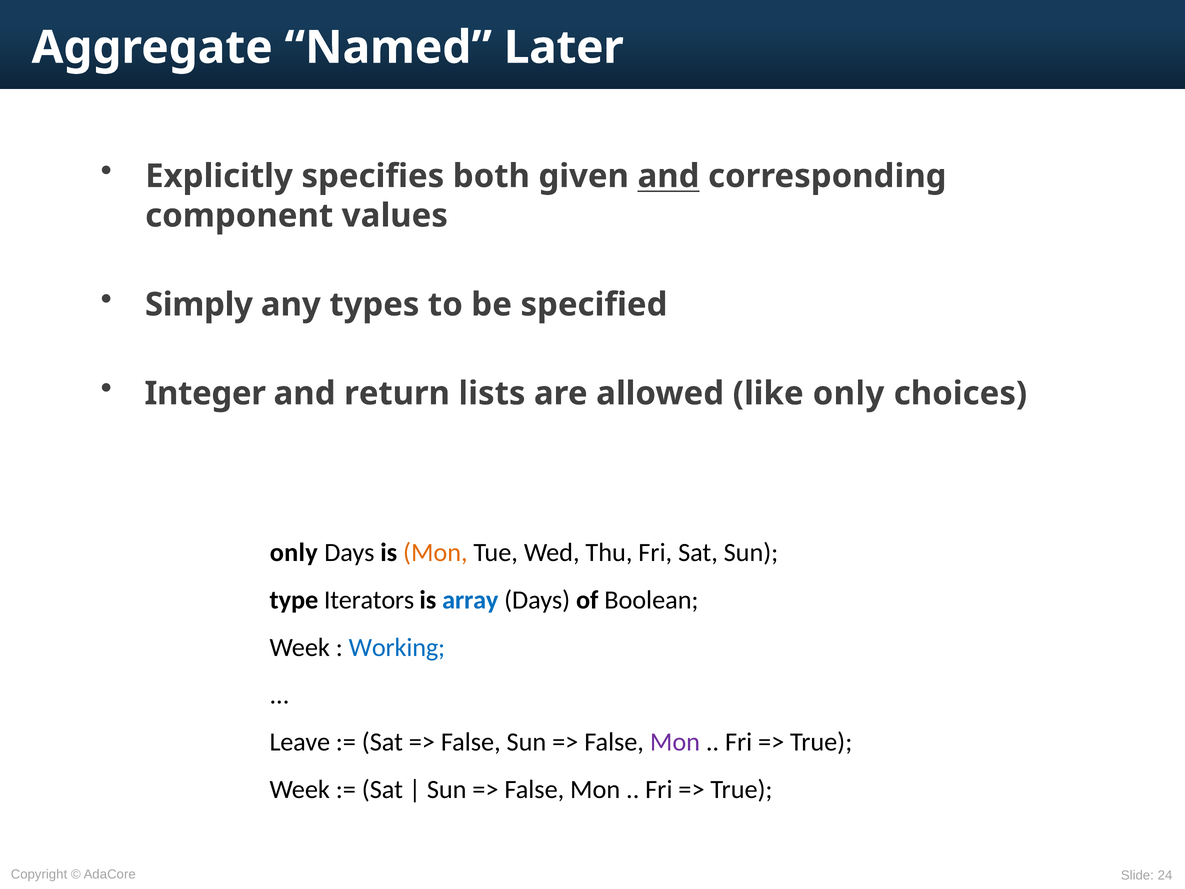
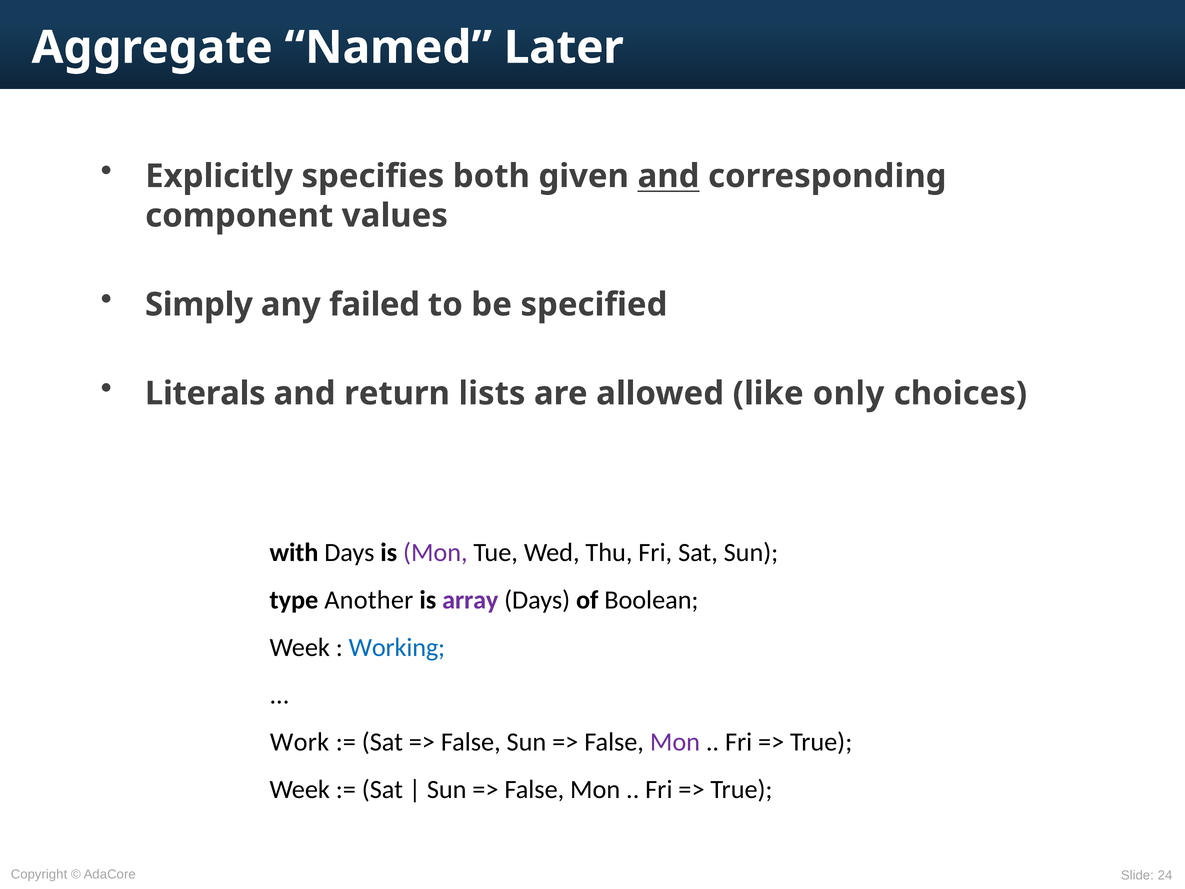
types: types -> failed (375, 305)
Integer: Integer -> Literals (205, 393)
only: only -> with (294, 553)
Mon colour: orange -> purple (435, 553)
Iterators: Iterators -> Another (369, 600)
array colour: blue -> purple (470, 600)
Leave: Leave -> Work (300, 742)
